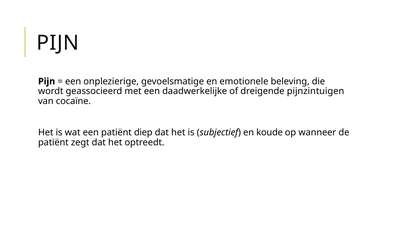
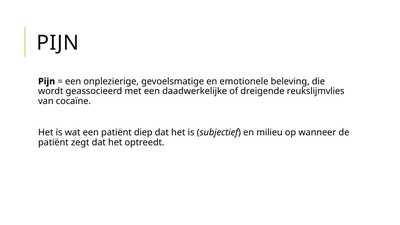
pijnzintuigen: pijnzintuigen -> reukslijmvlies (316, 91)
koude: koude -> milieu (270, 133)
